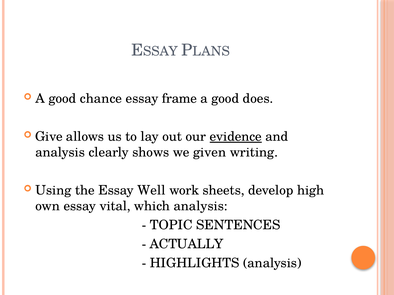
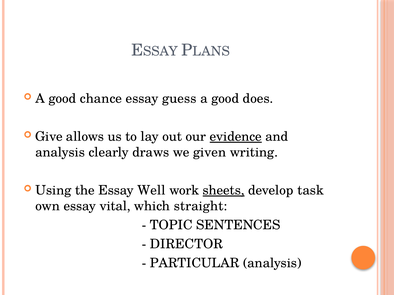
frame: frame -> guess (179, 99)
shows: shows -> draws (151, 153)
sheets underline: none -> present (224, 191)
high: high -> task (311, 191)
which analysis: analysis -> straight (201, 206)
ACTUALLY: ACTUALLY -> DIRECTOR (186, 245)
HIGHLIGHTS: HIGHLIGHTS -> PARTICULAR (195, 264)
